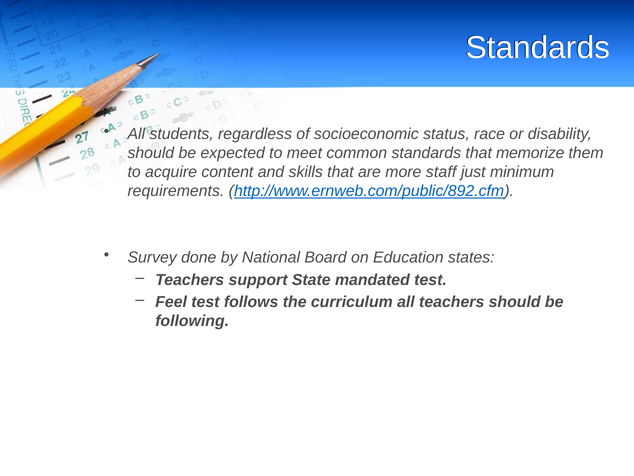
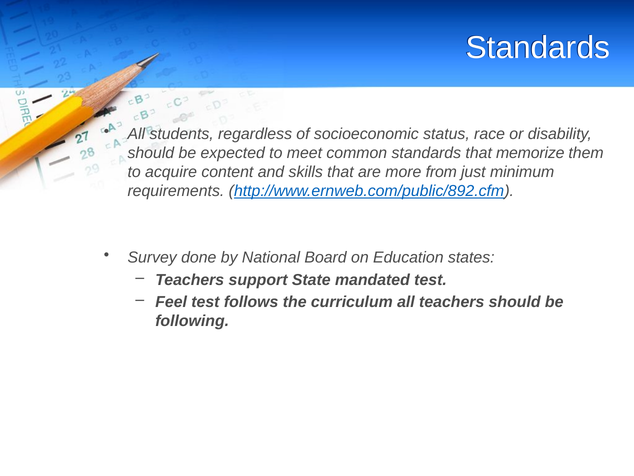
staff: staff -> from (441, 172)
